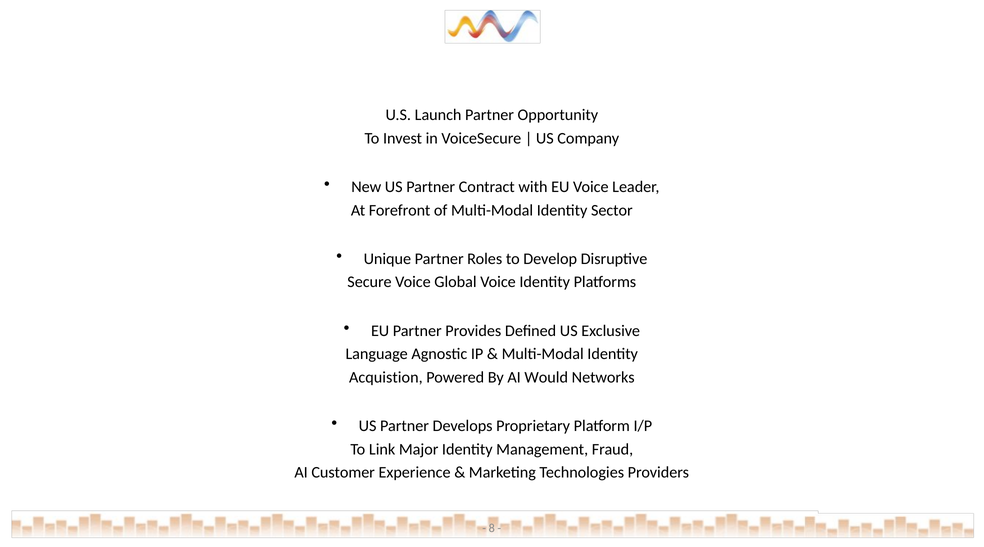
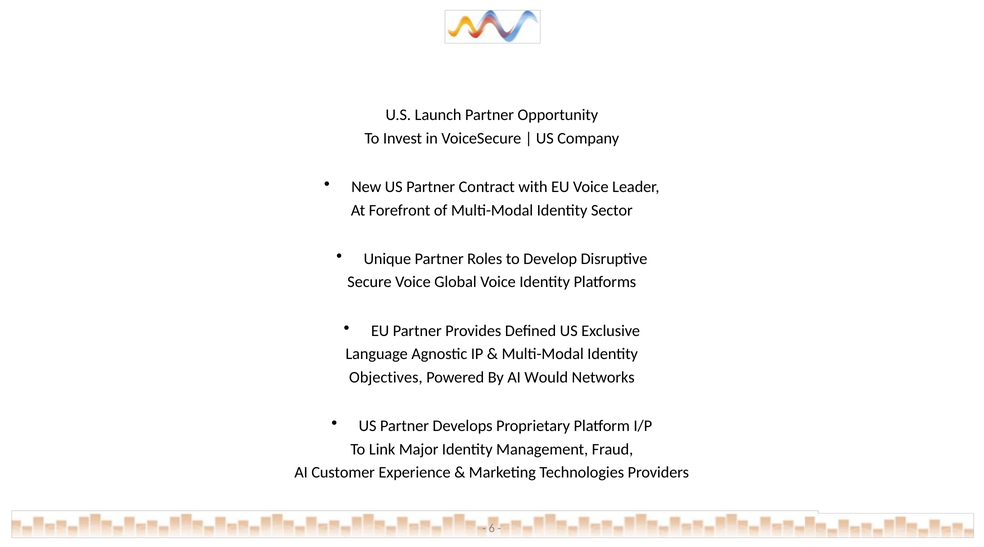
Acquistion: Acquistion -> Objectives (386, 377)
8: 8 -> 6 (492, 528)
